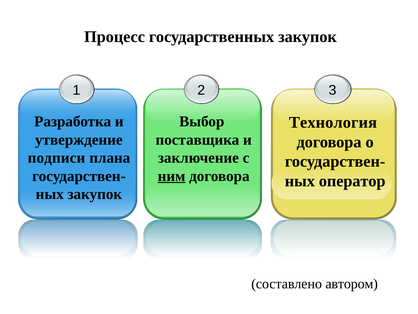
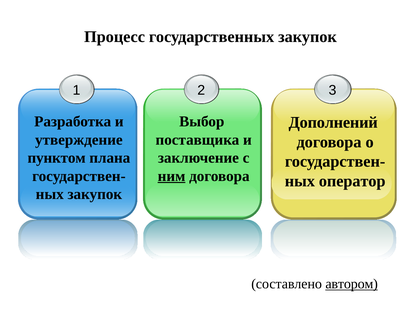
Технология: Технология -> Дополнений (333, 122)
подписи: подписи -> пунктом (57, 158)
автором underline: none -> present (352, 283)
